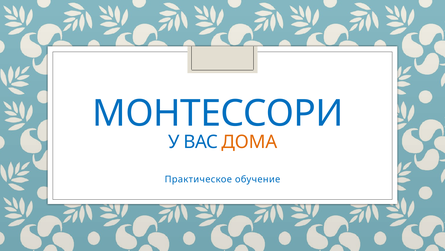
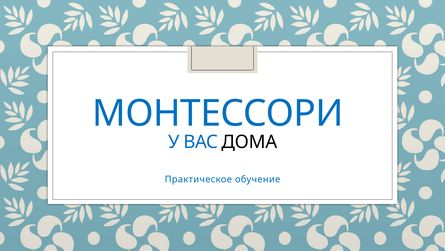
ДОМА colour: orange -> black (249, 141)
